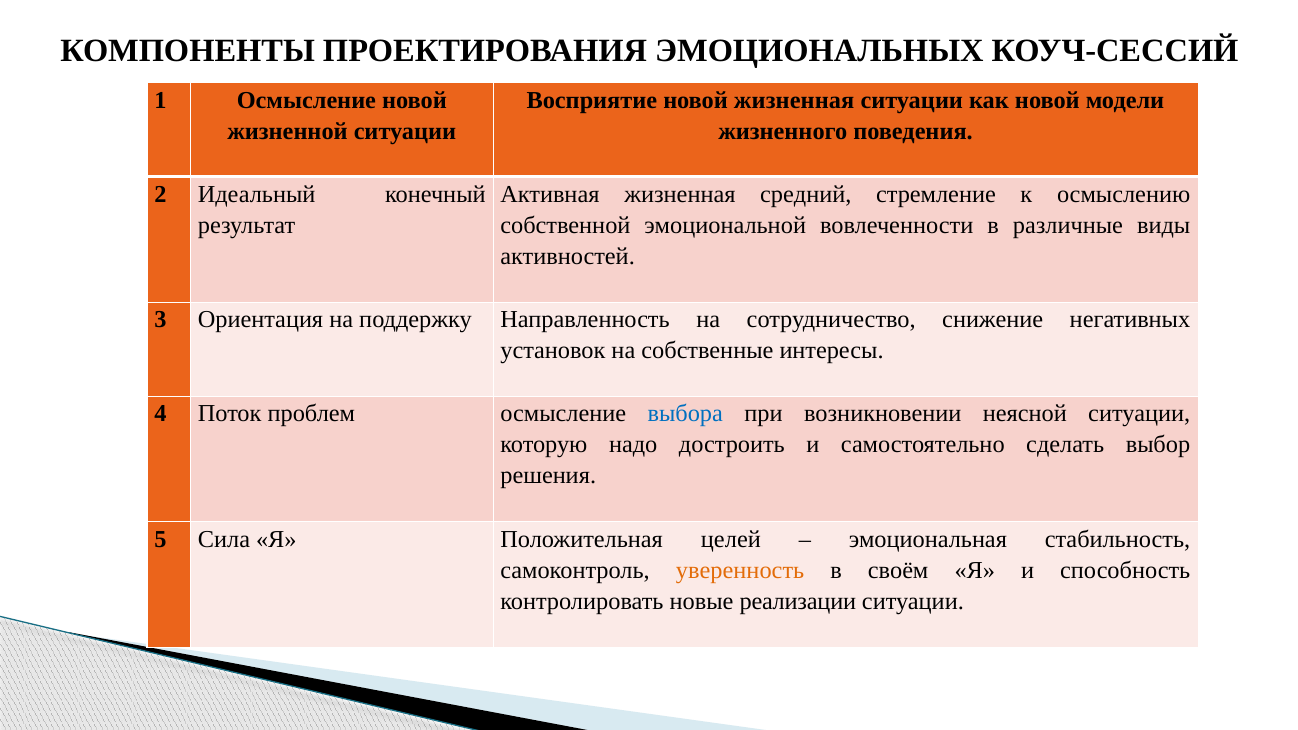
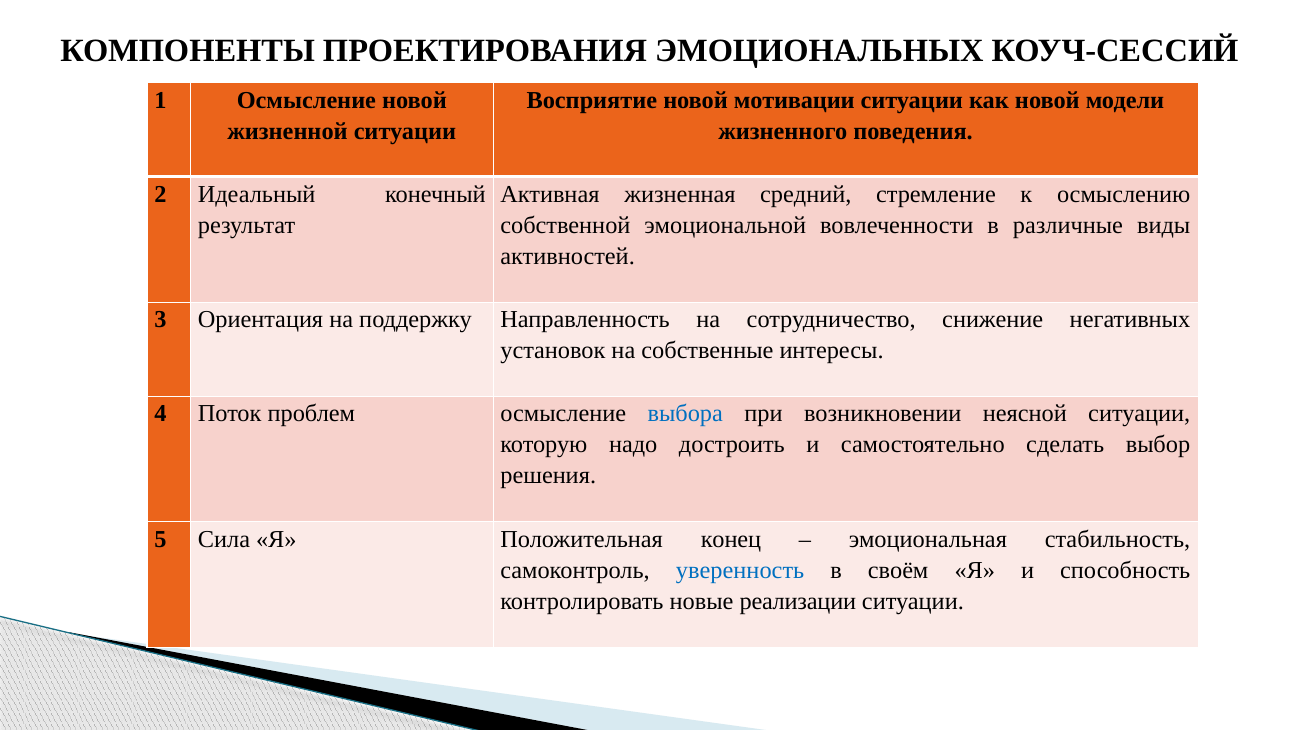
новой жизненная: жизненная -> мотивации (794, 100)
целей: целей -> конец (731, 539)
уверенность colour: orange -> blue (740, 570)
